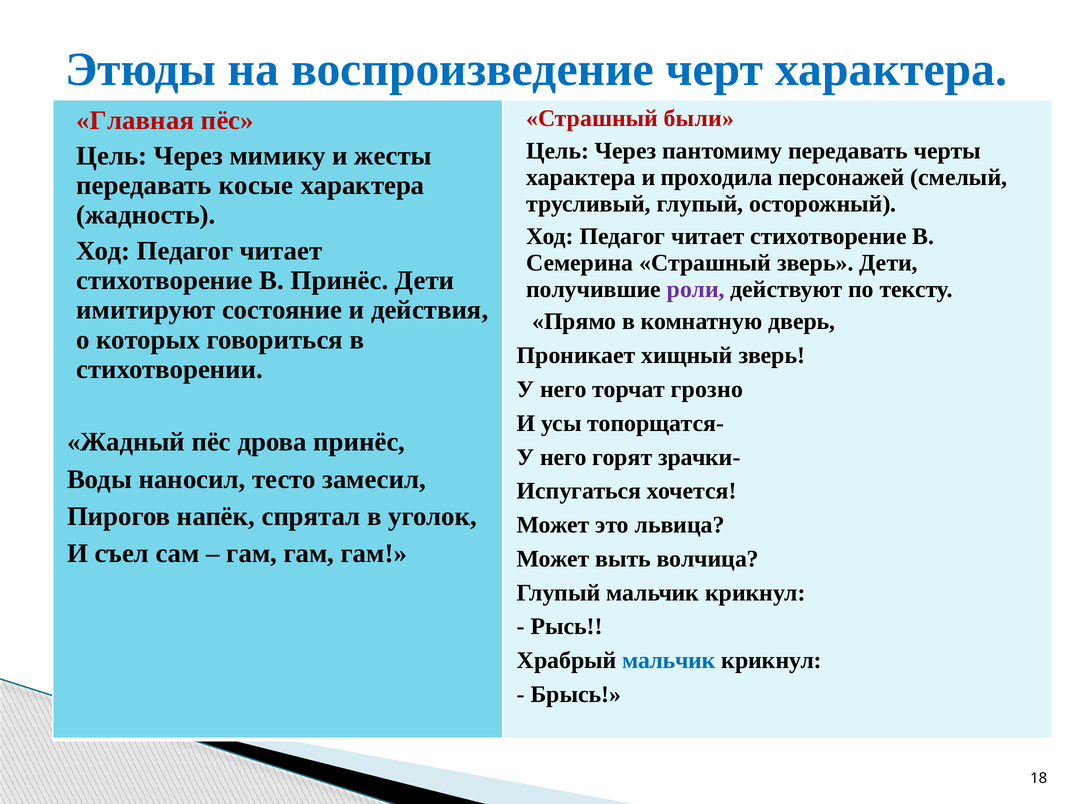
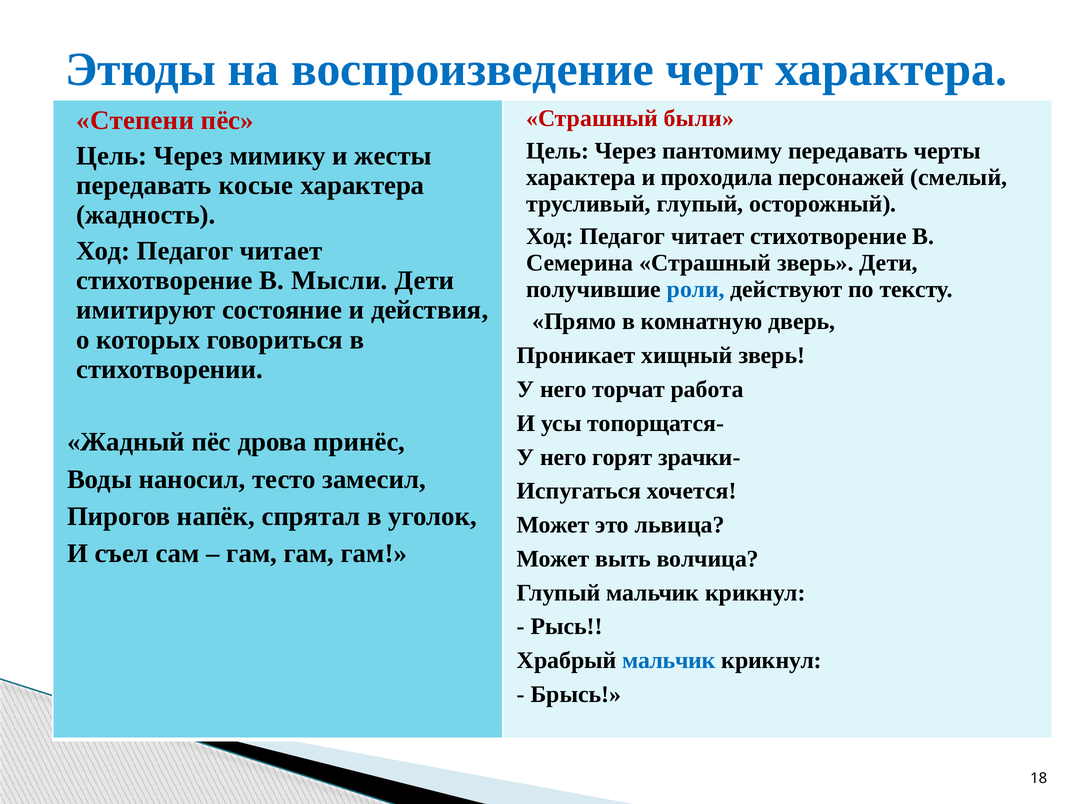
Главная: Главная -> Степени (135, 120)
В Принёс: Принёс -> Мысли (339, 281)
роли colour: purple -> blue (696, 289)
грозно: грозно -> работа (707, 390)
